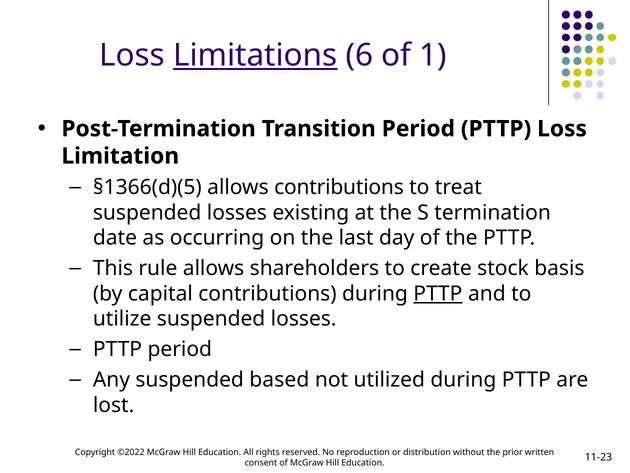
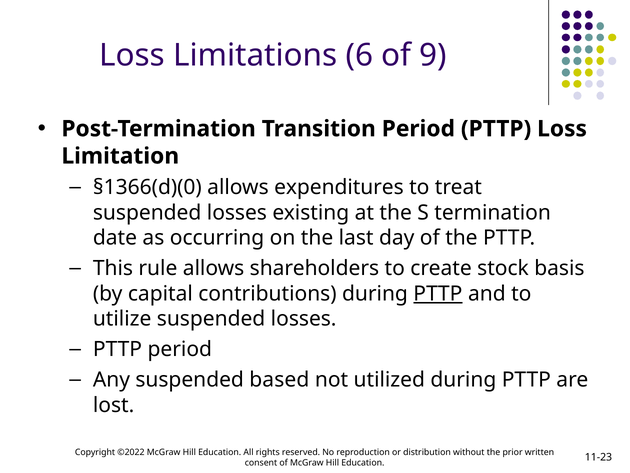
Limitations underline: present -> none (255, 55)
1: 1 -> 9 (433, 55)
§1366(d)(5: §1366(d)(5 -> §1366(d)(0 (147, 187)
allows contributions: contributions -> expenditures (339, 187)
